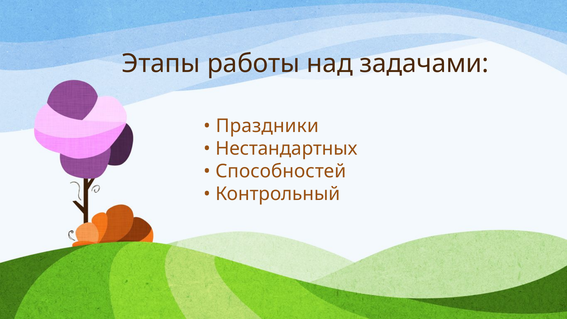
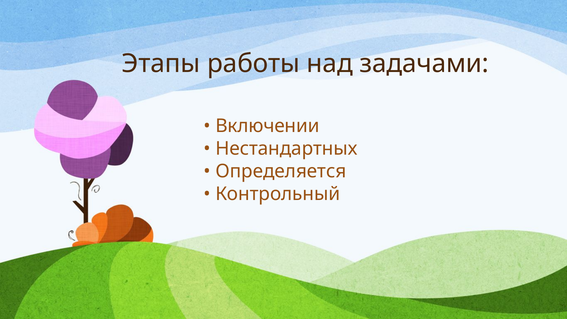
Праздники: Праздники -> Включении (267, 126)
Способностей: Способностей -> Определяется (281, 171)
